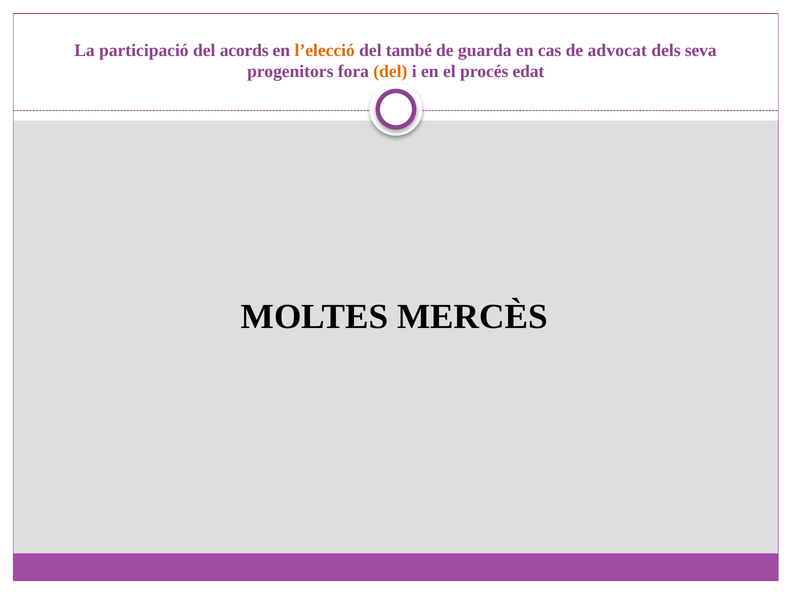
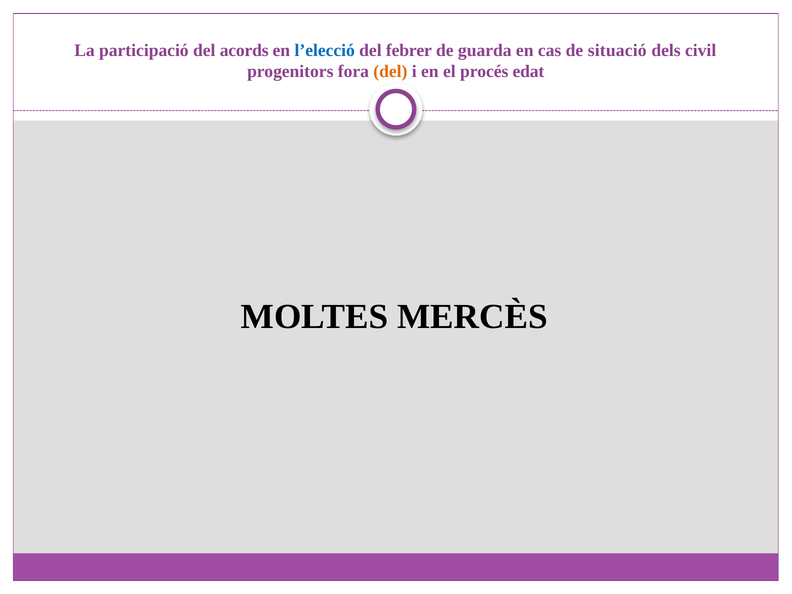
l’elecció colour: orange -> blue (325, 51)
també: també -> febrer (409, 51)
advocat: advocat -> situació (617, 51)
seva: seva -> civil (701, 51)
